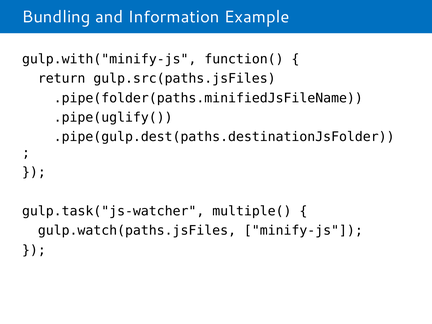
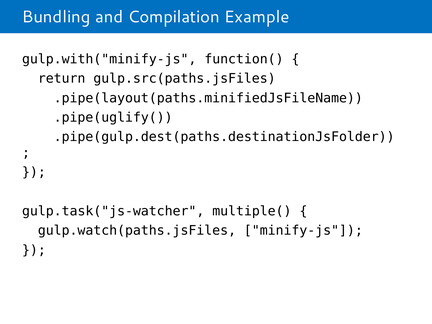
Information: Information -> Compilation (174, 17)
.pipe(folder(paths.minifiedJsFileName: .pipe(folder(paths.minifiedJsFileName -> .pipe(layout(paths.minifiedJsFileName (208, 98)
